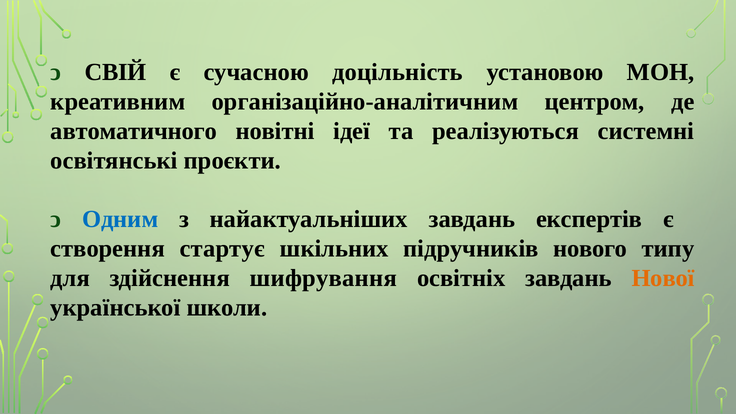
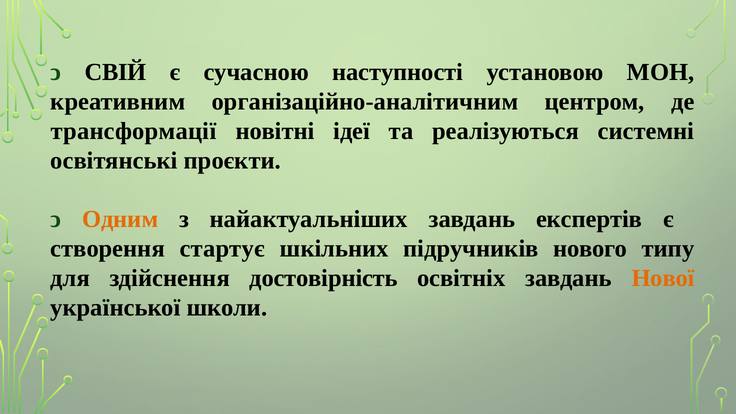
доцільність: доцільність -> наступності (398, 72)
автоматичного: автоматичного -> трансформації (134, 131)
Одним colour: blue -> orange (120, 219)
шифрування: шифрування -> достовірність (324, 278)
